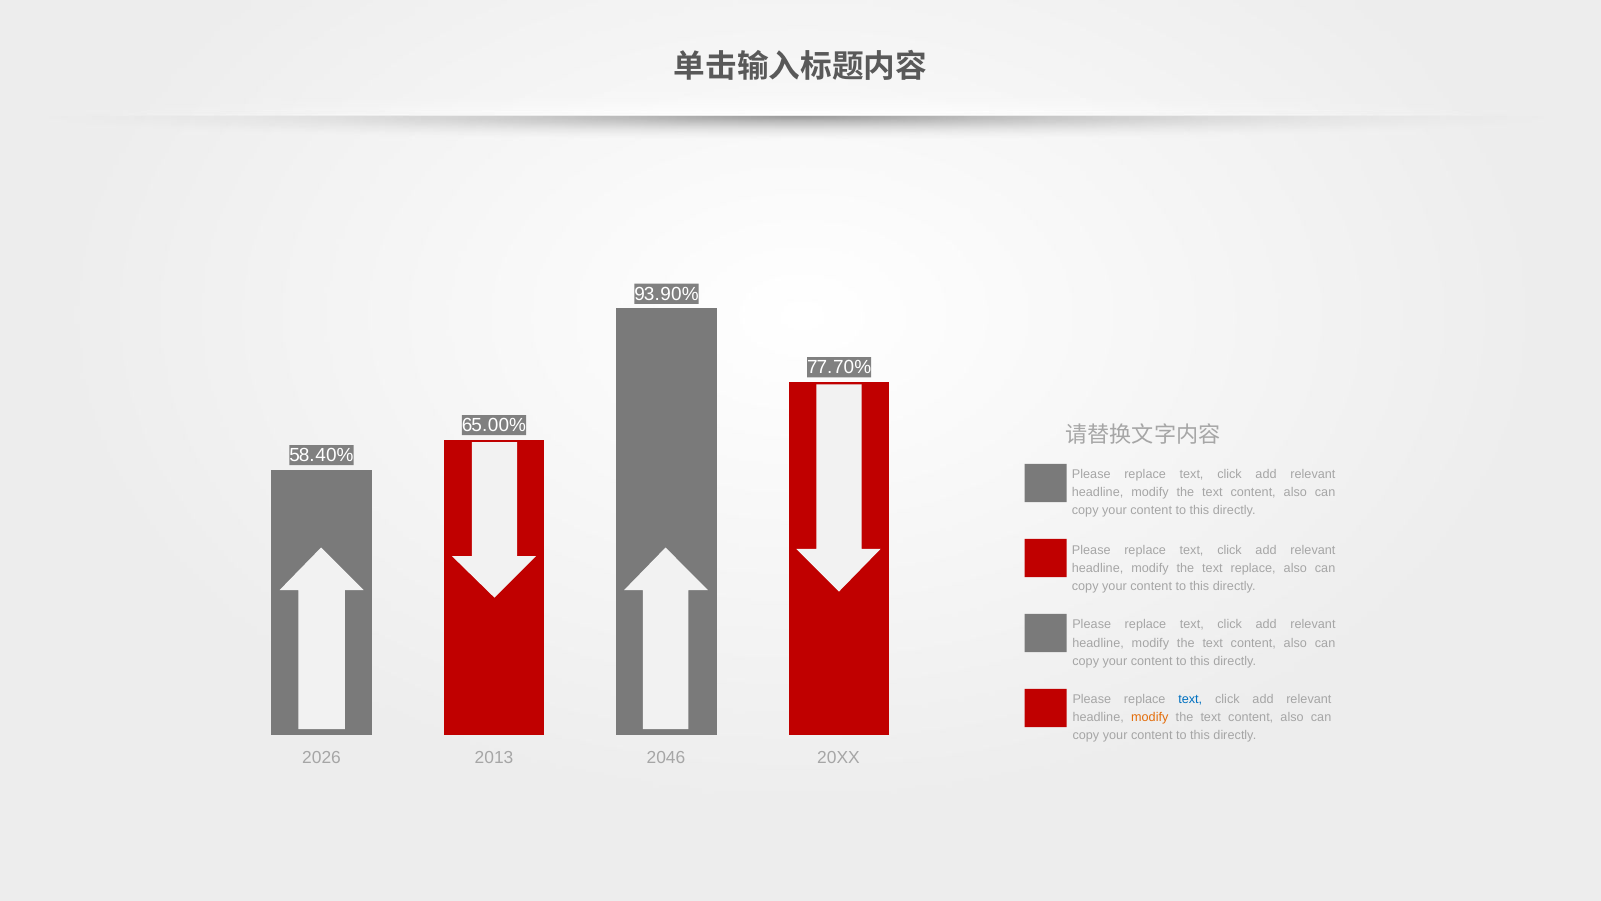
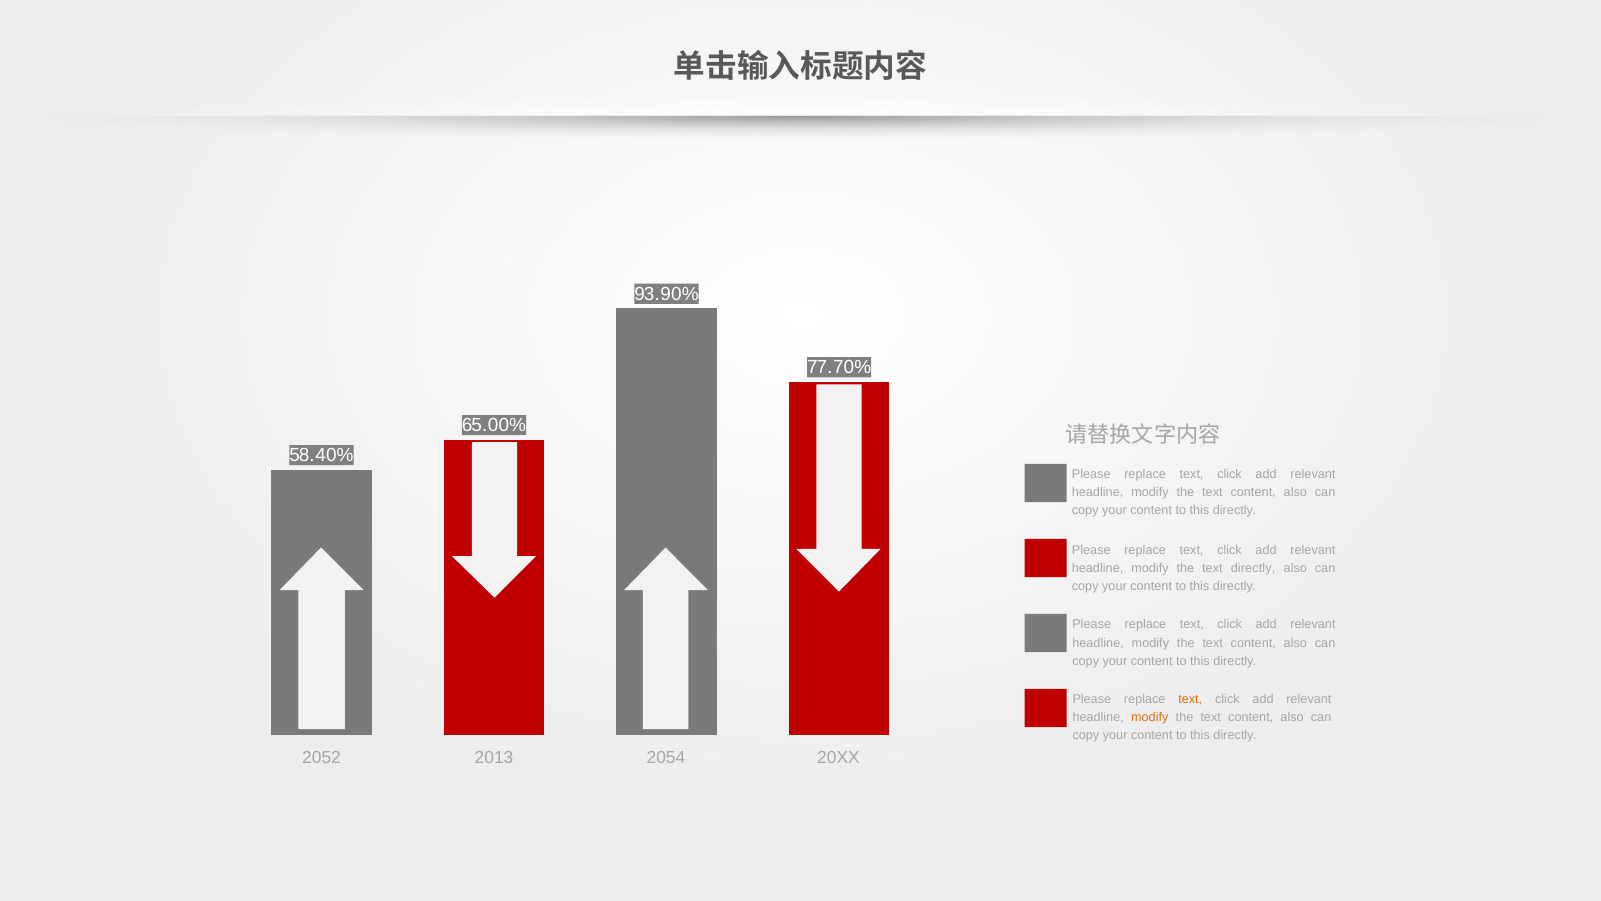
text replace: replace -> directly (1253, 568)
text colour: blue -> orange (1190, 699)
2026: 2026 -> 2052 (322, 758)
2046: 2046 -> 2054 (666, 758)
